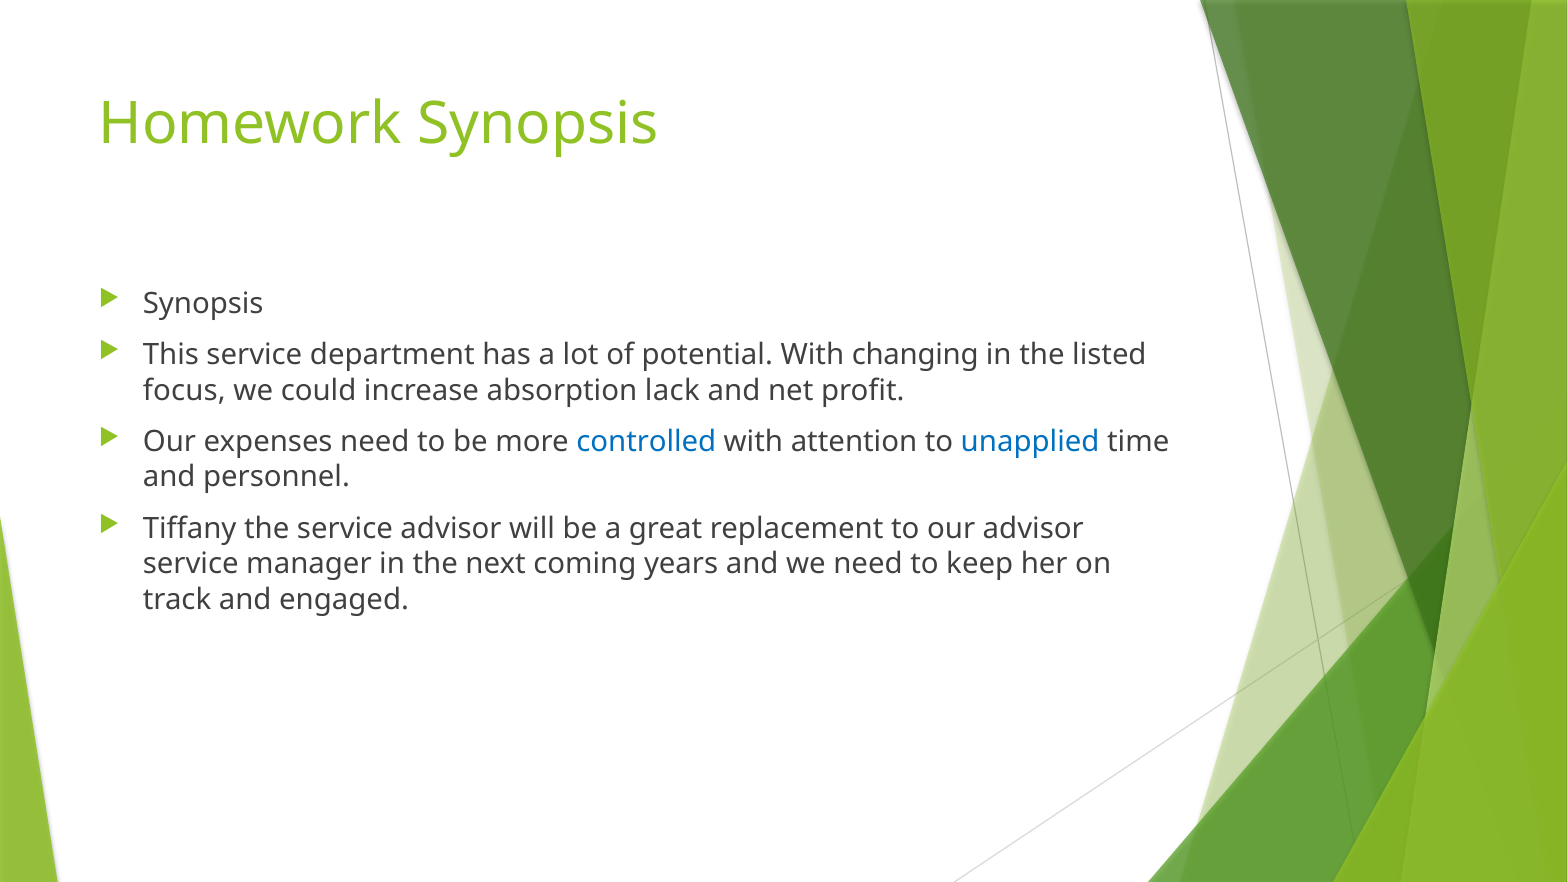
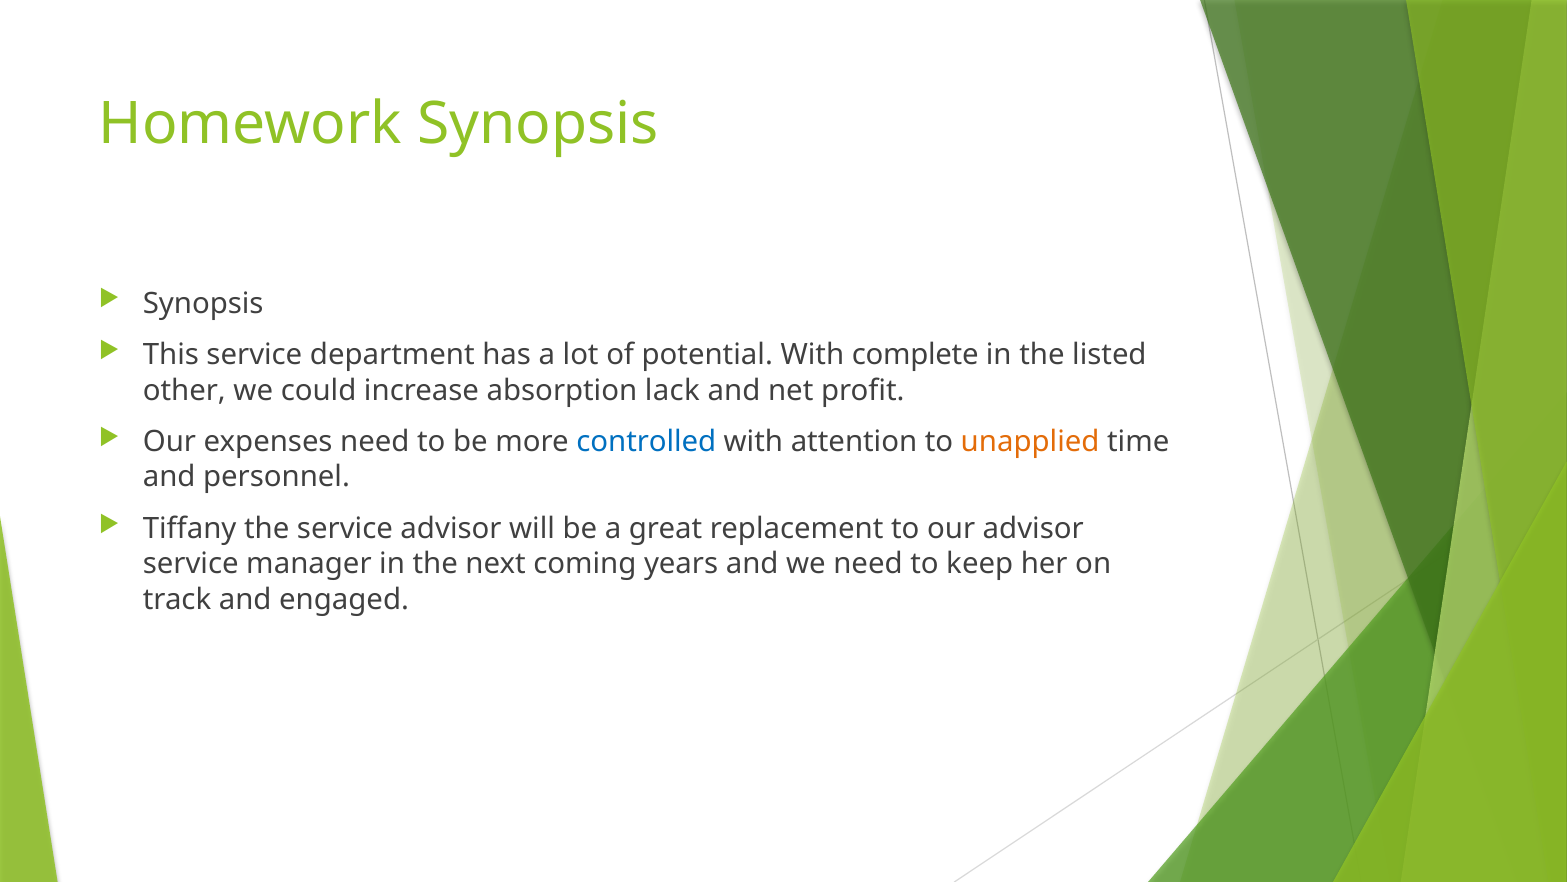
changing: changing -> complete (915, 355)
focus: focus -> other (184, 390)
unapplied colour: blue -> orange (1030, 442)
